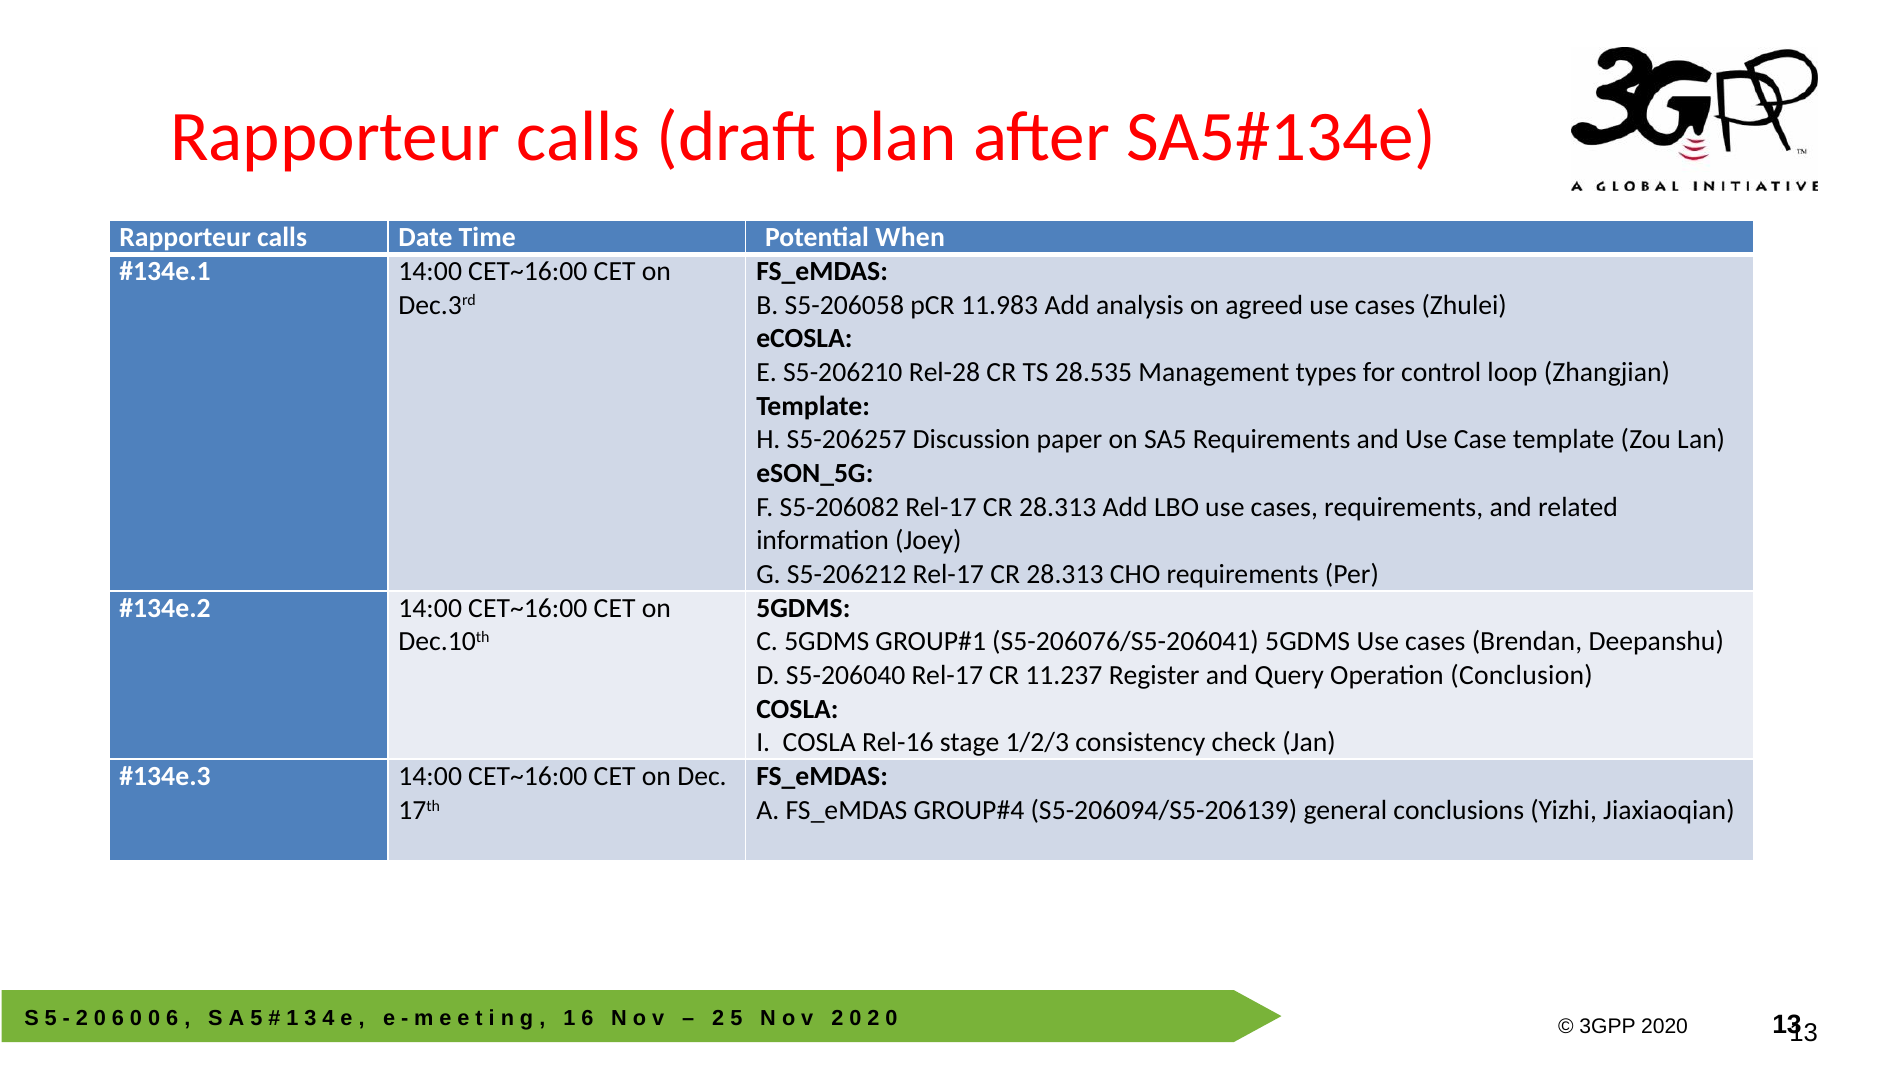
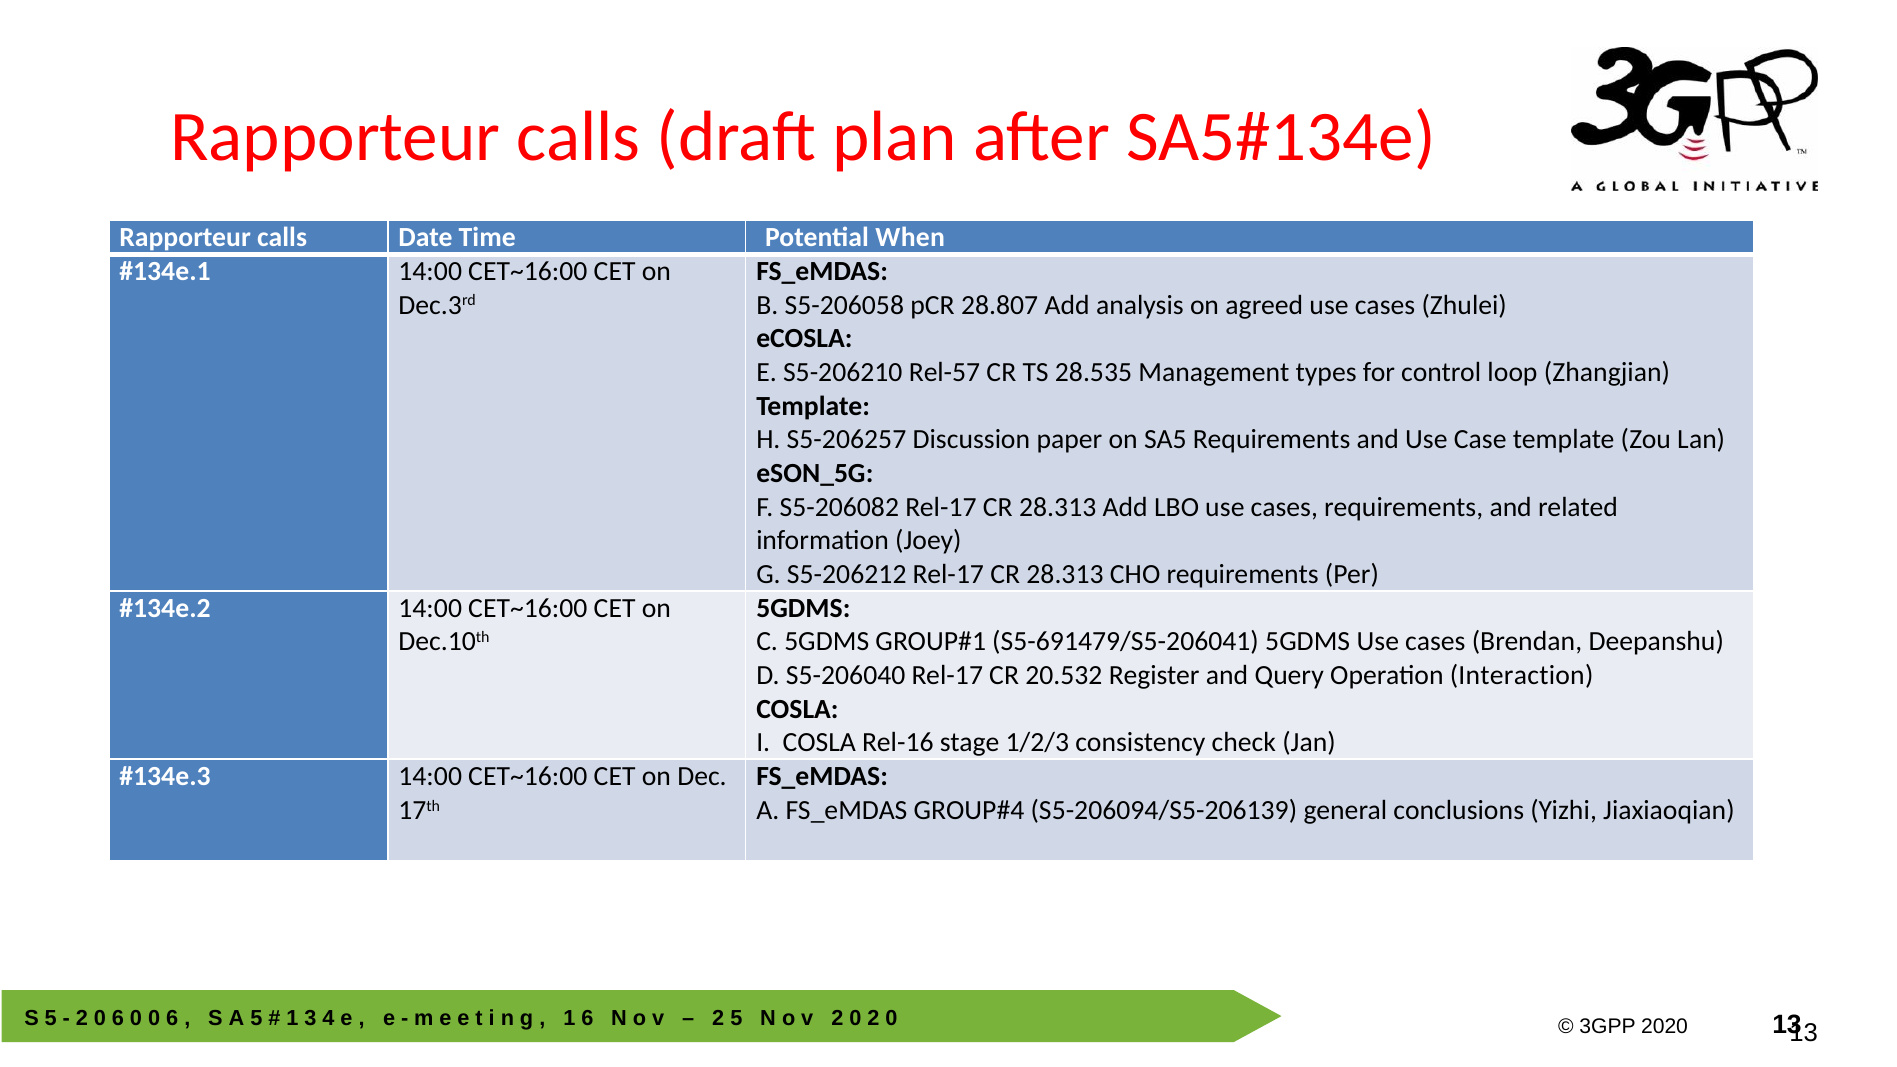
11.983: 11.983 -> 28.807 (1000, 305)
Rel-28: Rel-28 -> Rel-57 (944, 372)
S5-206076/S5-206041: S5-206076/S5-206041 -> S5-691479/S5-206041 (1126, 642)
11.237: 11.237 -> 20.532 (1064, 676)
Conclusion: Conclusion -> Interaction (1522, 676)
